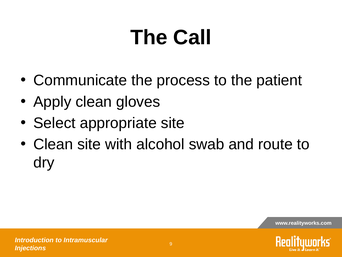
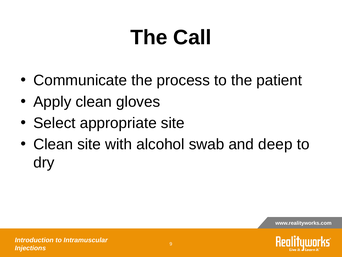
route: route -> deep (275, 144)
